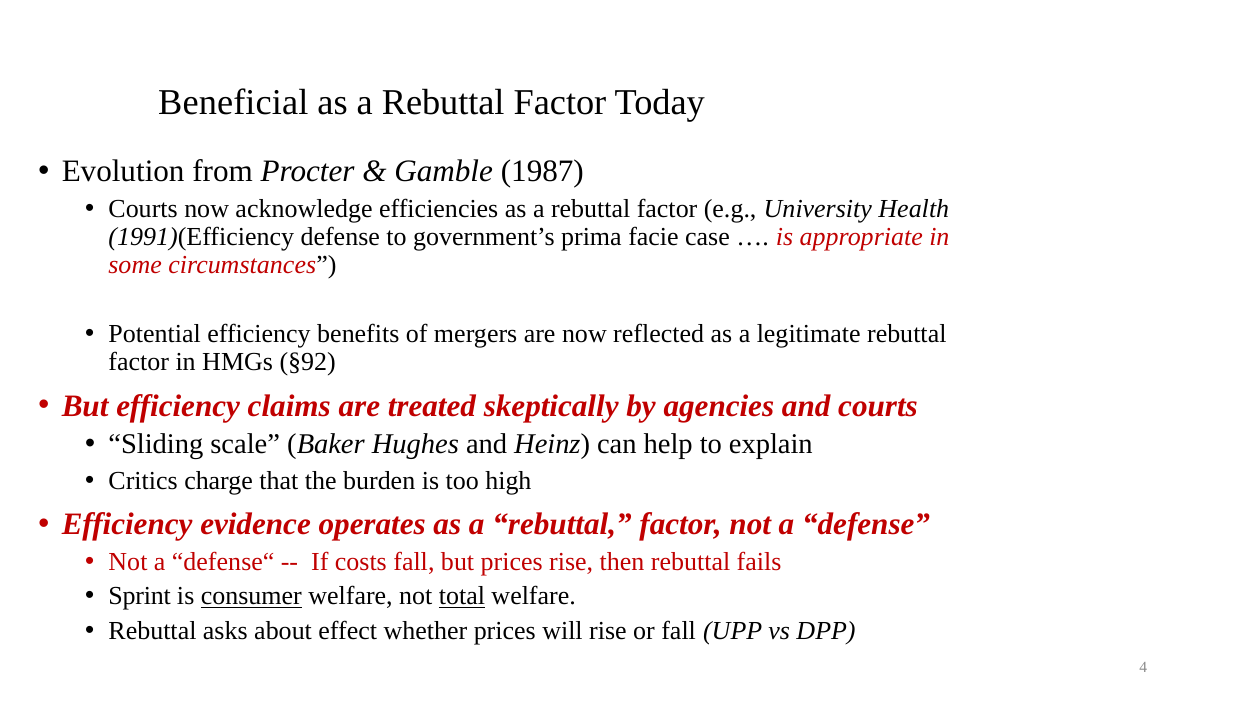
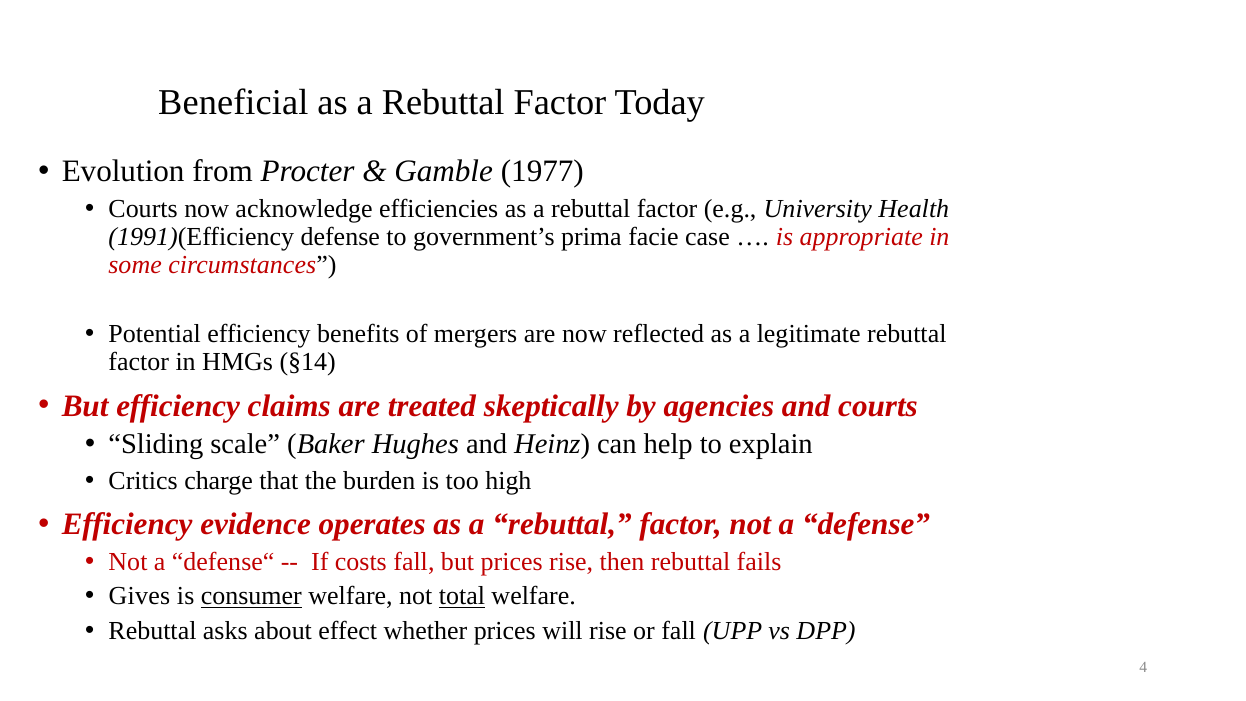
1987: 1987 -> 1977 (542, 171)
§92: §92 -> §14 (308, 362)
Sprint: Sprint -> Gives (139, 596)
